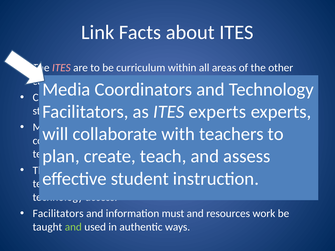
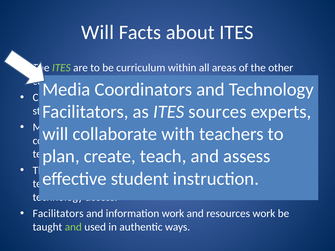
Link: Link -> Will (98, 32)
ITES colour: pink -> light green (61, 68)
experts: experts -> sources (217, 112)
information must: must -> work (173, 214)
